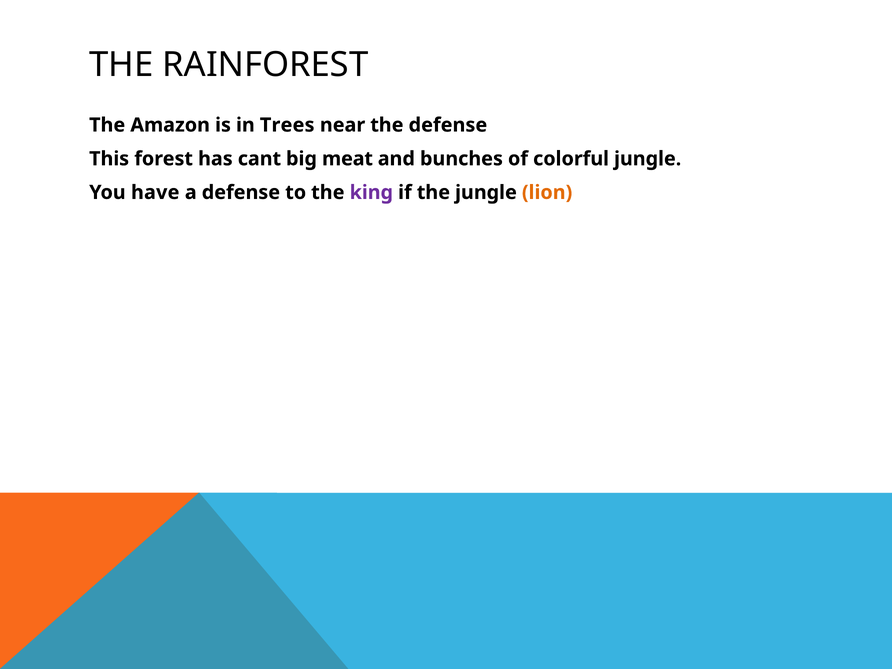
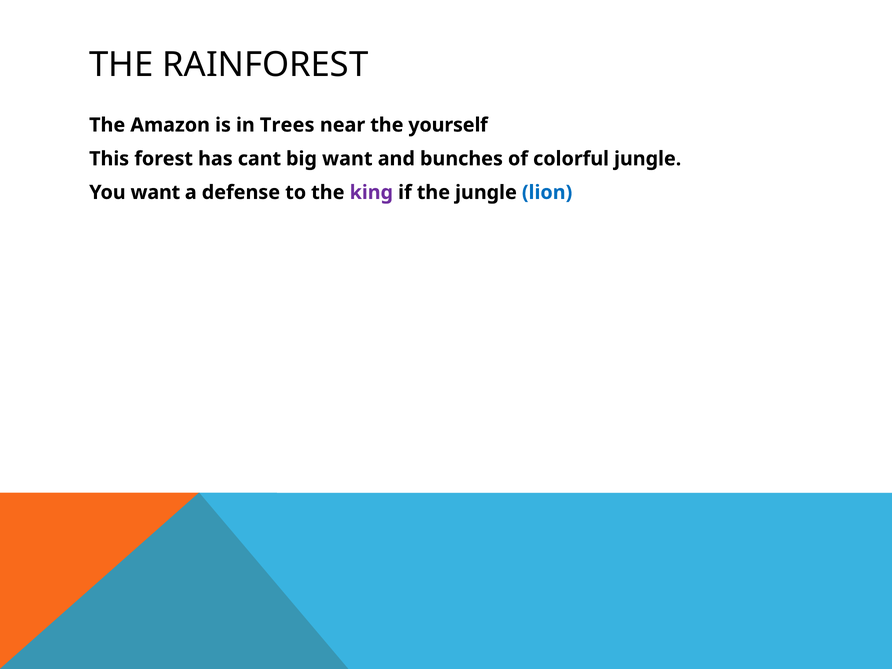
the defense: defense -> yourself (448, 125)
big meat: meat -> want (347, 159)
You have: have -> want (155, 192)
lion colour: orange -> blue (547, 192)
